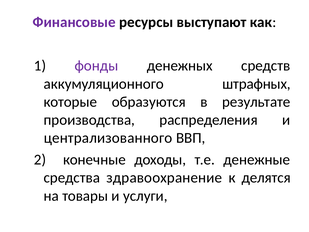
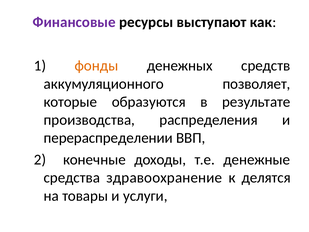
фонды colour: purple -> orange (96, 66)
штрафных: штрафных -> позволяет (257, 84)
централизованного: централизованного -> перераспределении (108, 138)
